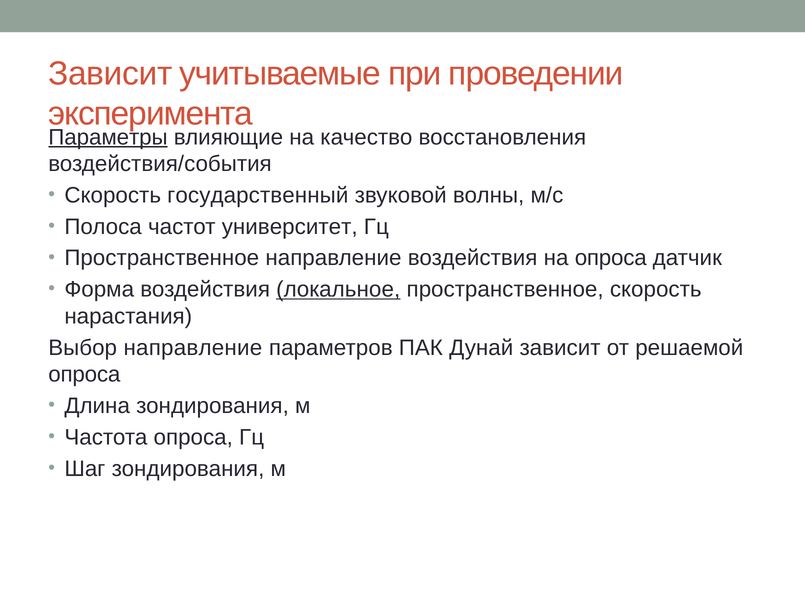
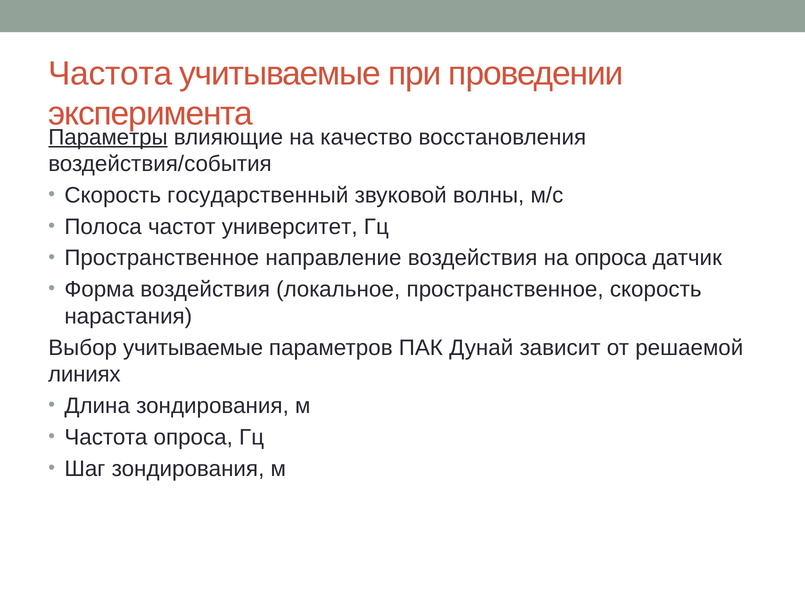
Зависит: Зависит -> Частота (110, 73)
локальное underline: present -> none (338, 289)
Выбор направление: направление -> учитываемые (193, 348)
опроса: опроса -> линиях (84, 374)
